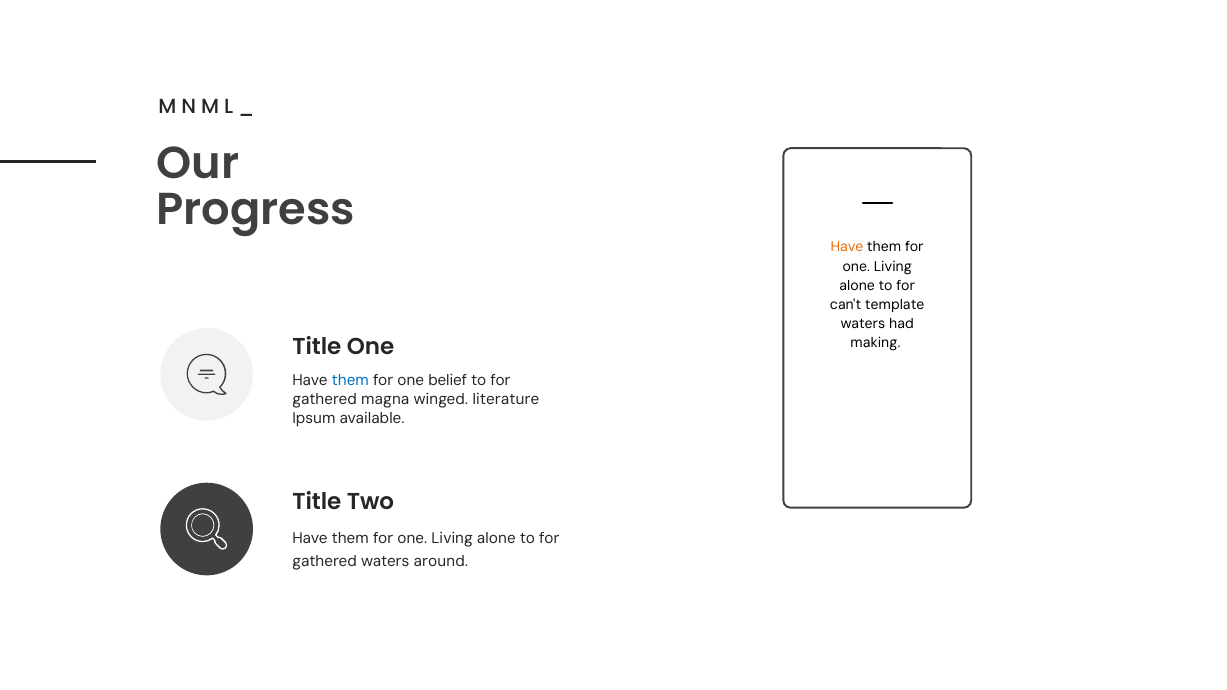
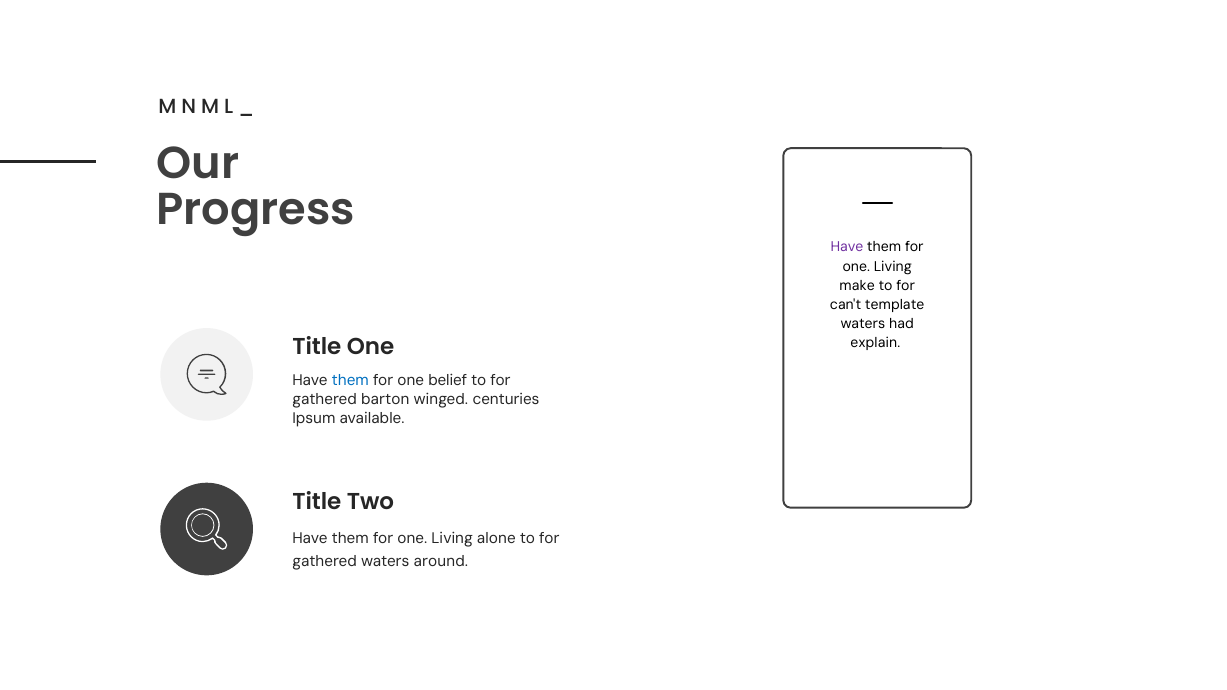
Have colour: orange -> purple (847, 247)
alone: alone -> make (857, 286)
making: making -> explain (875, 343)
magna: magna -> barton (385, 400)
literature: literature -> centuries (506, 400)
